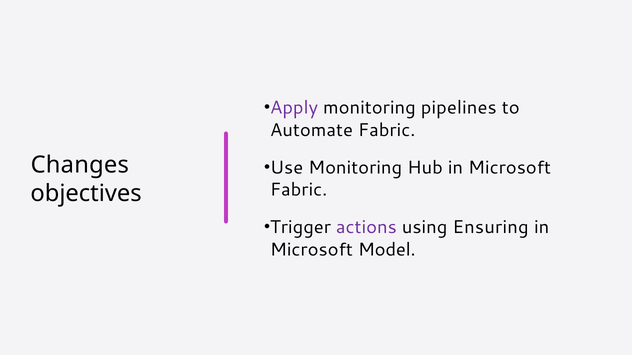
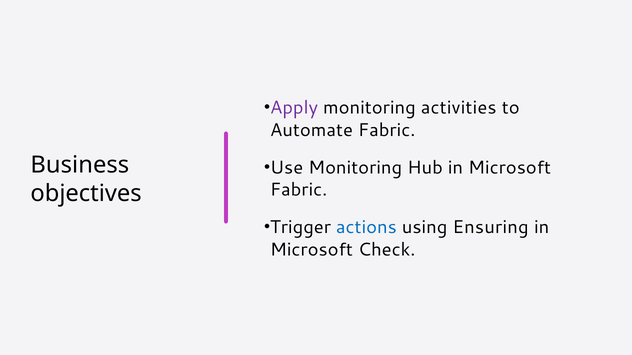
pipelines: pipelines -> activities (459, 108)
Changes: Changes -> Business (80, 165)
actions colour: purple -> blue (366, 228)
Model: Model -> Check (387, 250)
